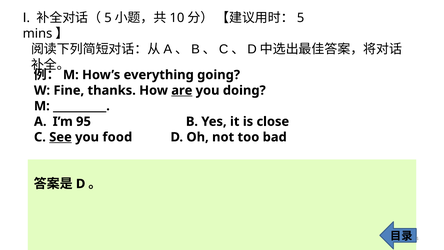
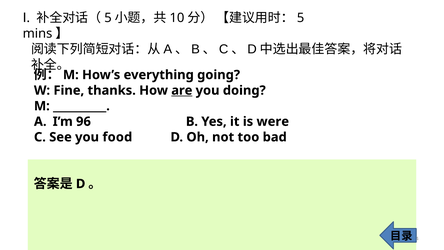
95: 95 -> 96 (83, 121)
close: close -> were (273, 121)
See underline: present -> none (61, 137)
